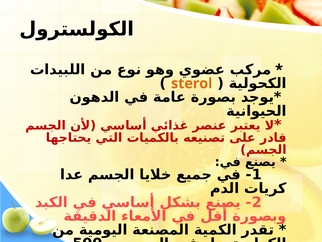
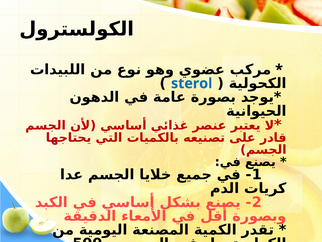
sterol colour: orange -> blue (192, 83)
